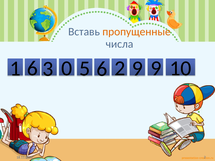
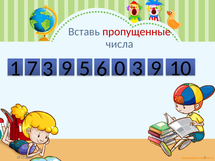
пропущенные colour: orange -> red (137, 32)
1 6: 6 -> 7 (32, 68)
5 9: 9 -> 3 (137, 69)
3 0: 0 -> 9 (67, 68)
6 2: 2 -> 0 (120, 68)
